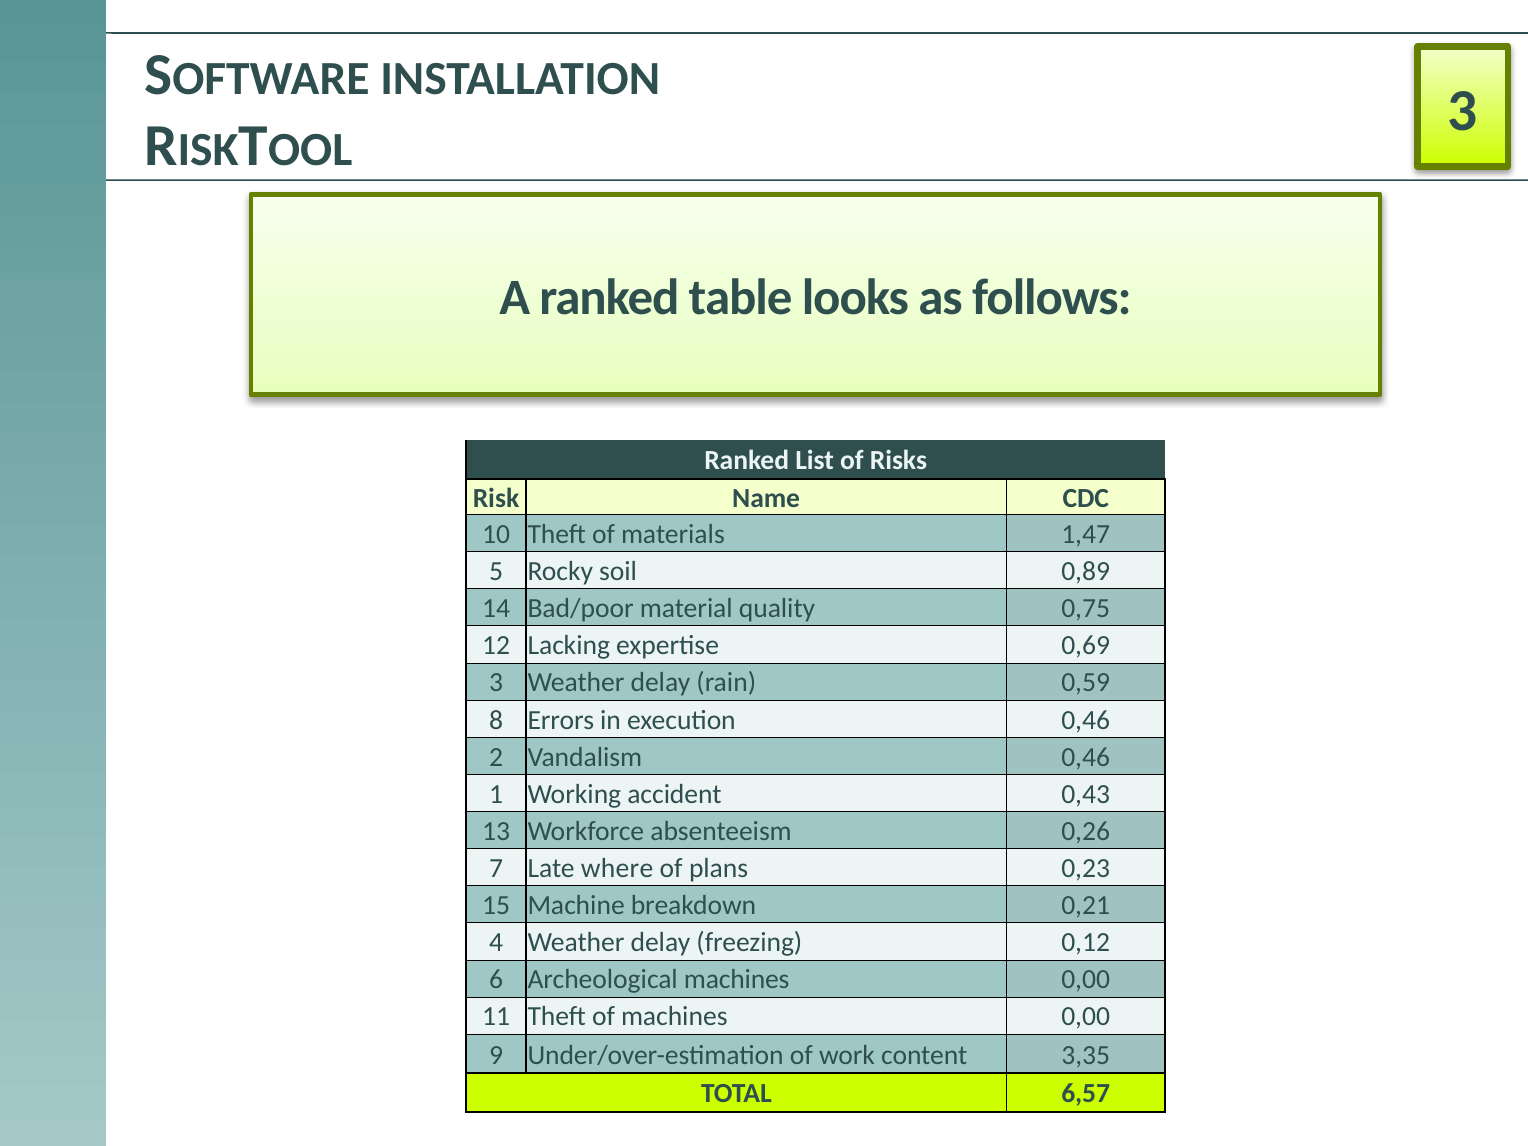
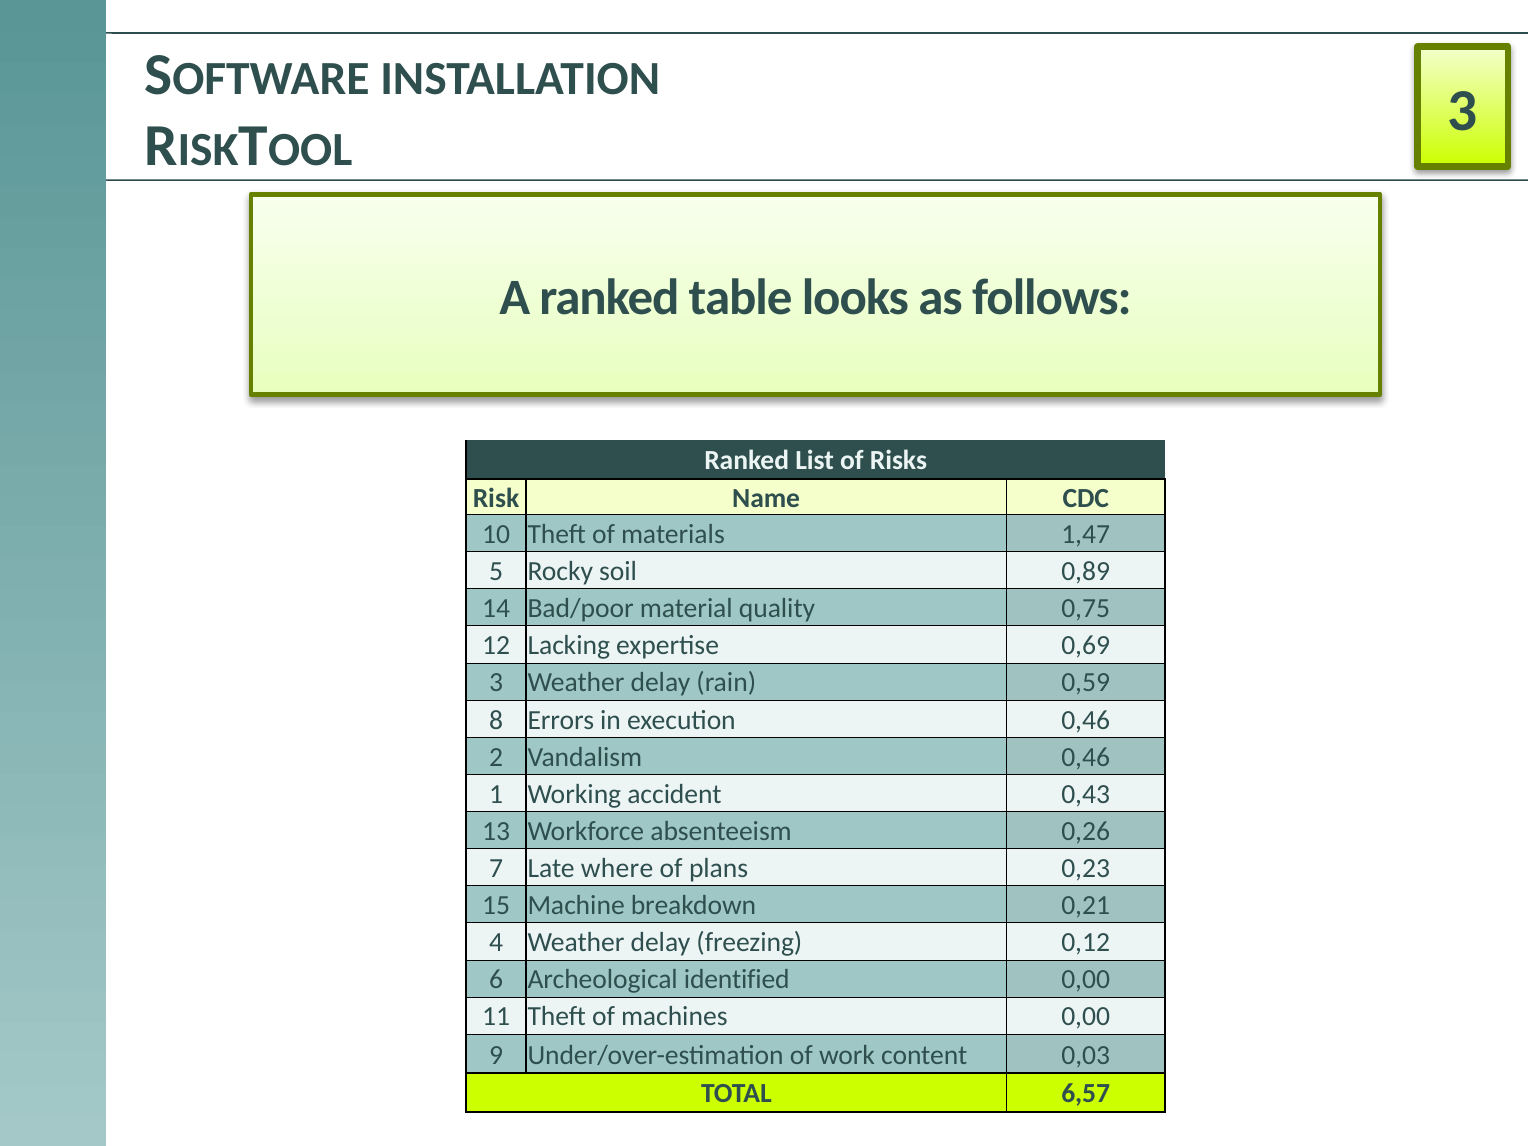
Archeological machines: machines -> identified (737, 980)
3,35: 3,35 -> 0,03 (1086, 1055)
